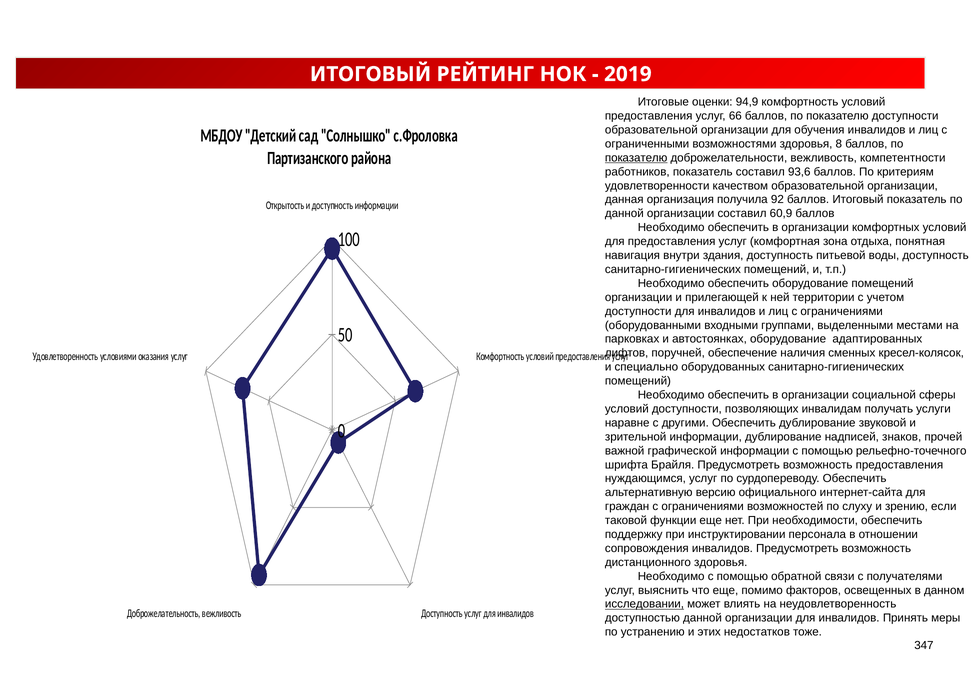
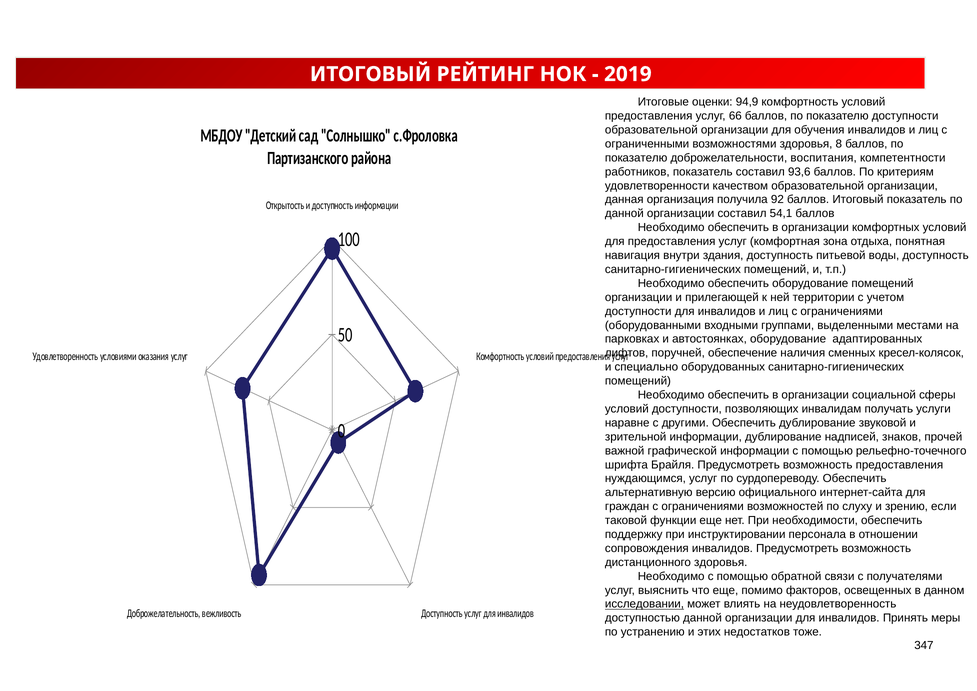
показателю underline: present -> none (636, 158)
доброжелательности вежливость: вежливость -> воспитания (824, 158)
60,9: 60,9 -> 54,1 (781, 214)
